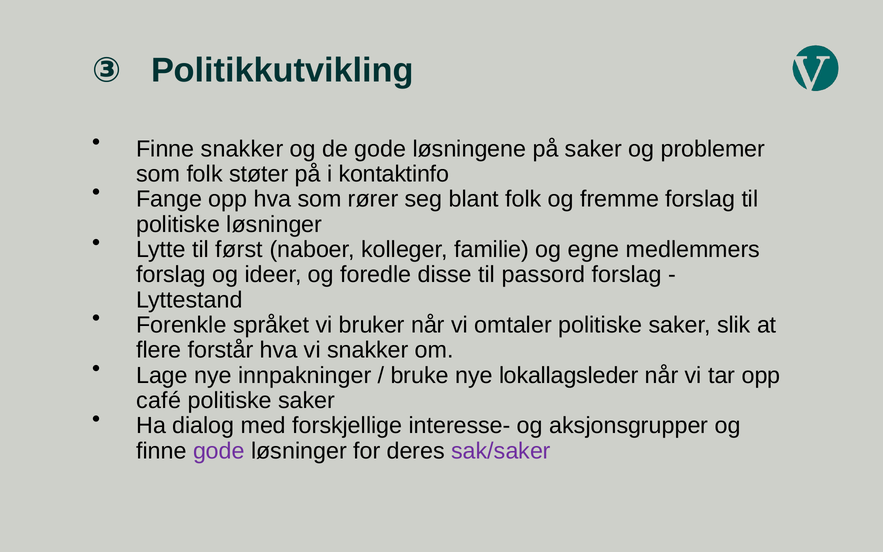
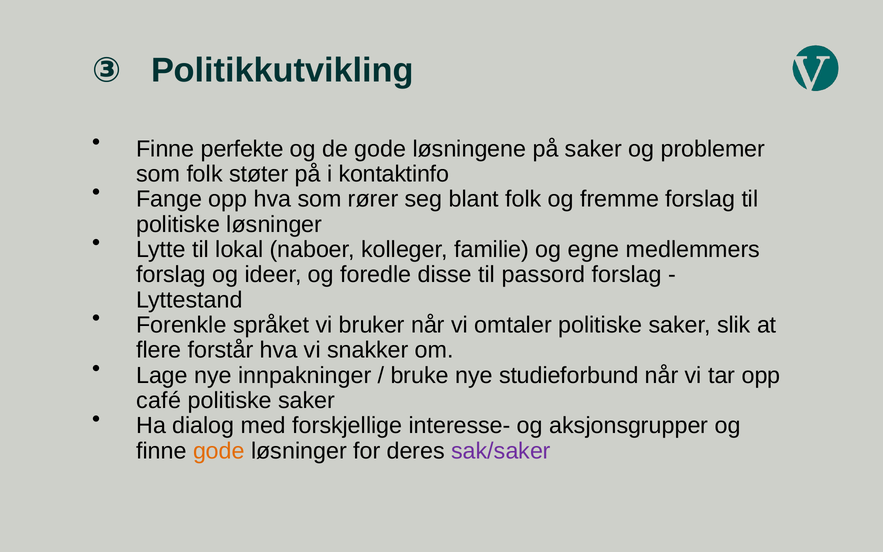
Finne snakker: snakker -> perfekte (242, 149)
først: først -> lokal (239, 249)
lokallagsleder: lokallagsleder -> studieforbund (569, 375)
gode colour: purple -> orange (219, 451)
